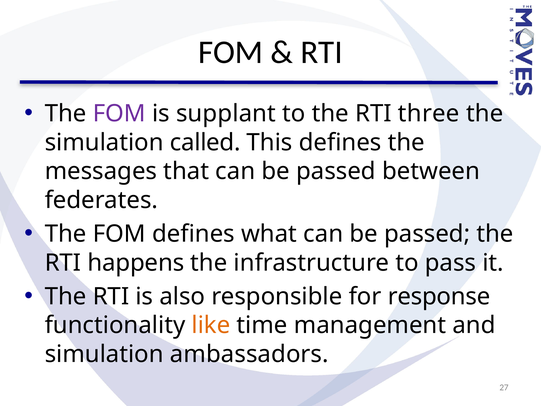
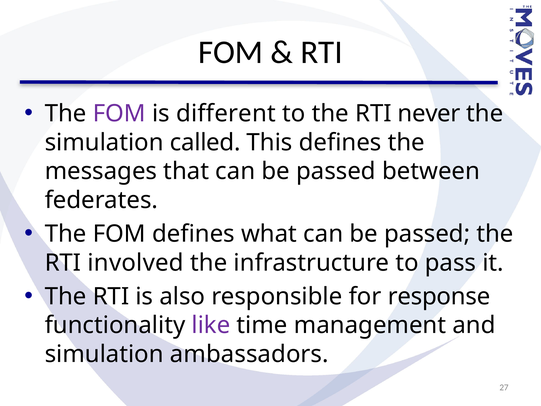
supplant: supplant -> different (226, 113)
three: three -> never (429, 113)
happens: happens -> involved (136, 263)
like colour: orange -> purple (211, 325)
